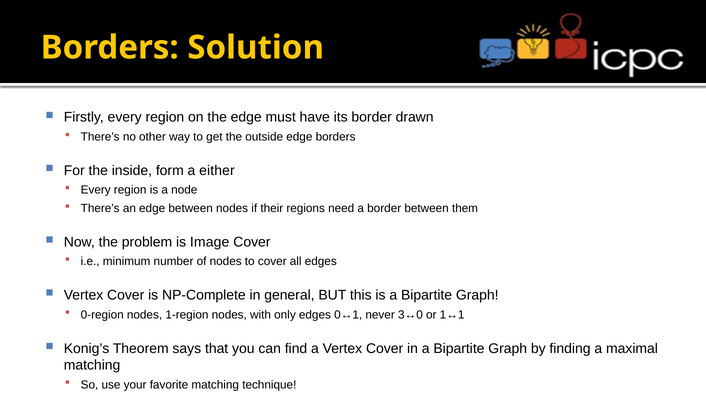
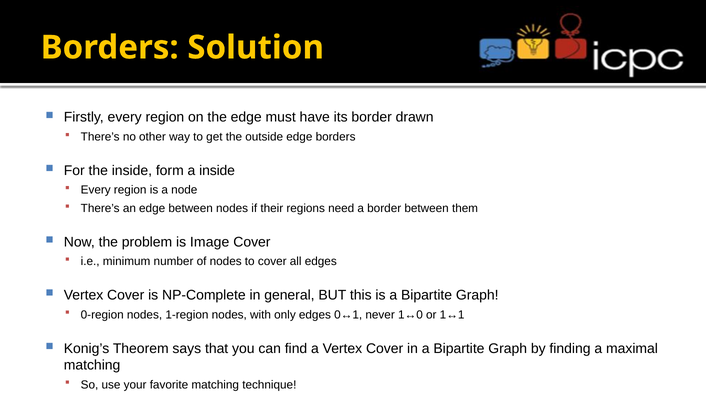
a either: either -> inside (217, 171)
3↔0: 3↔0 -> 1↔0 (410, 315)
